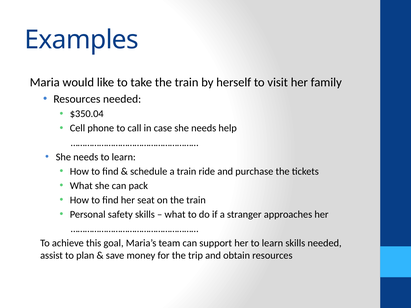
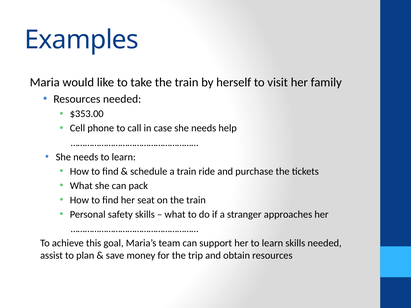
$350.04: $350.04 -> $353.00 (87, 114)
